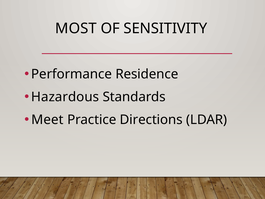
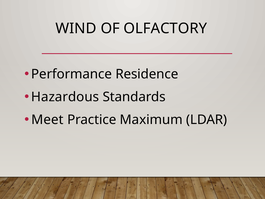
MOST: MOST -> WIND (76, 28)
SENSITIVITY: SENSITIVITY -> OLFACTORY (165, 28)
Directions: Directions -> Maximum (151, 120)
